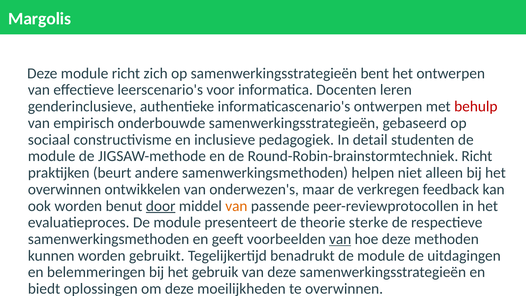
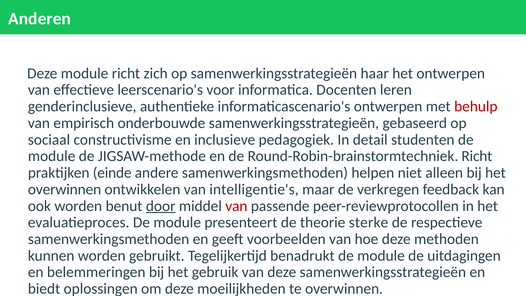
Margolis: Margolis -> Anderen (40, 19)
bent: bent -> haar (375, 73)
beurt: beurt -> einde (112, 173)
onderwezen's: onderwezen's -> intelligentie's (254, 189)
van colour: orange -> red (236, 206)
van underline: present -> none (340, 239)
